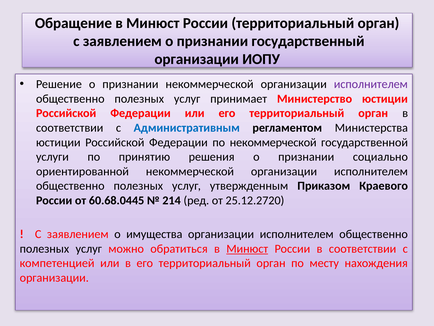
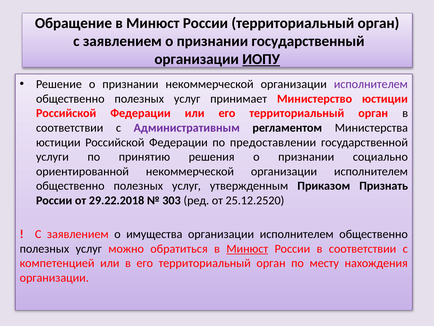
ИОПУ underline: none -> present (261, 59)
Административным colour: blue -> purple (187, 128)
по некоммерческой: некоммерческой -> предоставлении (273, 142)
Краевого: Краевого -> Признать (384, 186)
60.68.0445: 60.68.0445 -> 29.22.2018 (117, 200)
214: 214 -> 303 (172, 200)
25.12.2720: 25.12.2720 -> 25.12.2520 (255, 200)
